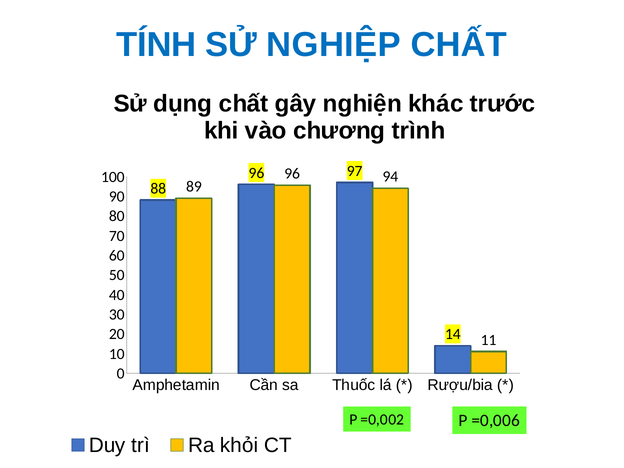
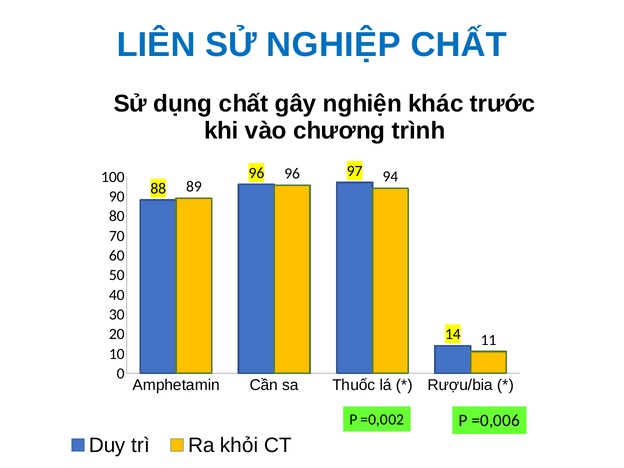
TÍNH: TÍNH -> LIÊN (156, 45)
